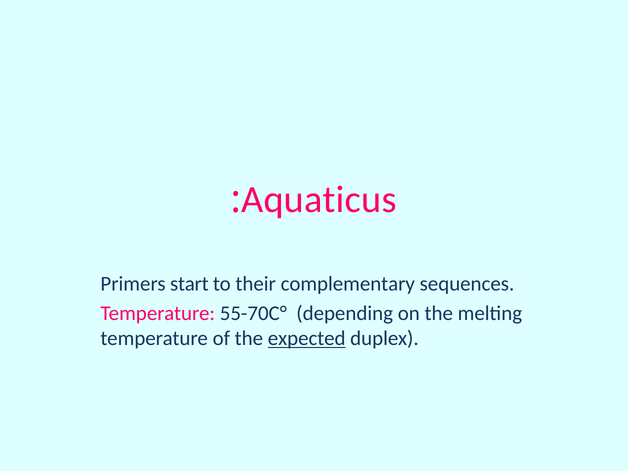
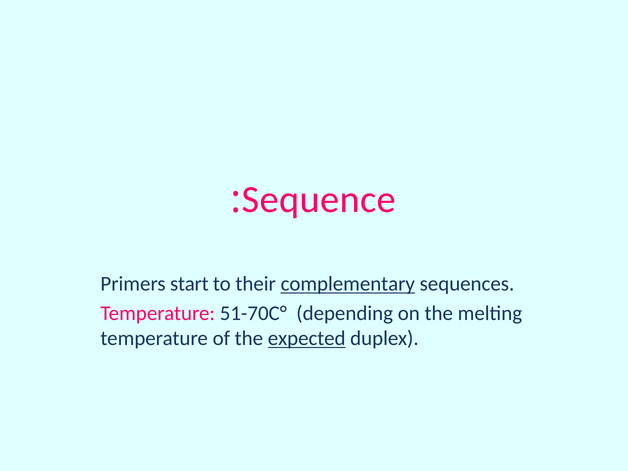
Aquaticus: Aquaticus -> Sequence (319, 199)
complementary underline: none -> present (348, 284)
55-70C°: 55-70C° -> 51-70C° (253, 313)
